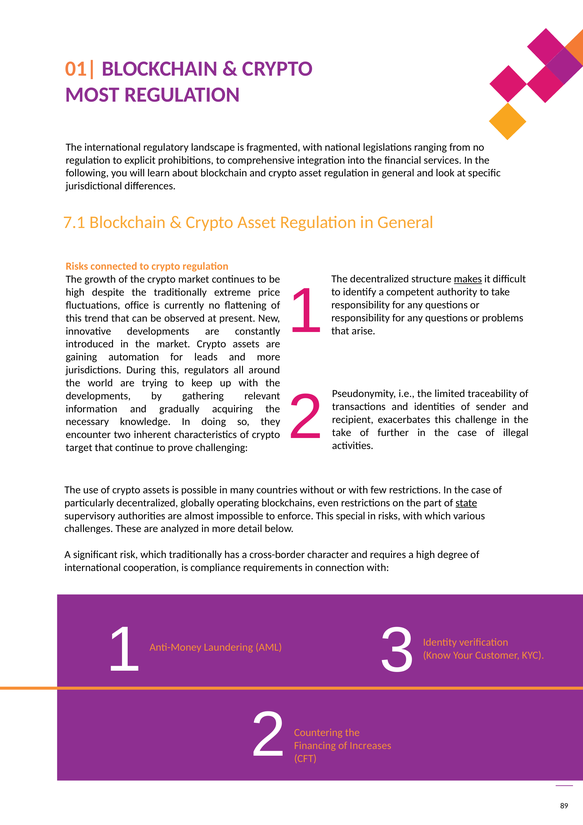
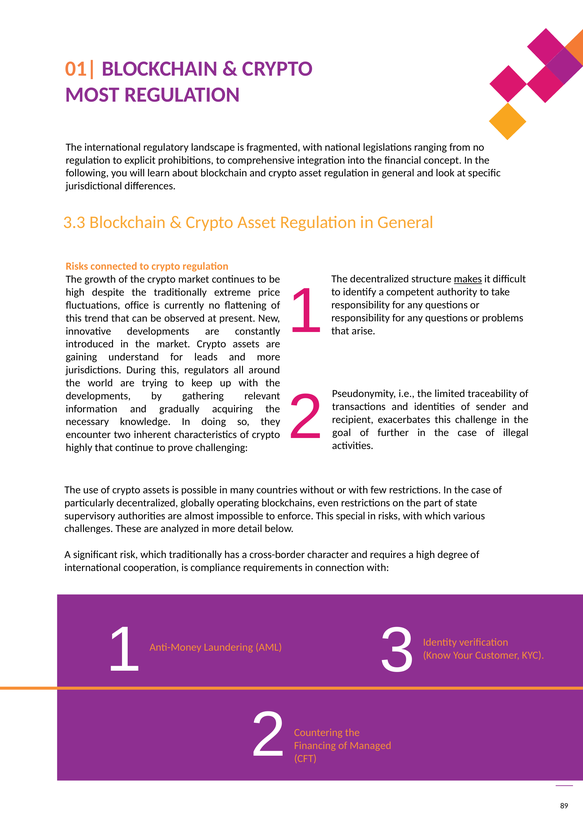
services: services -> concept (443, 160)
7.1: 7.1 -> 3.3 (74, 222)
automation: automation -> understand (134, 357)
take: take -> goal (342, 432)
target: target -> highly (79, 447)
state underline: present -> none (466, 503)
Increases: Increases -> Managed (371, 745)
